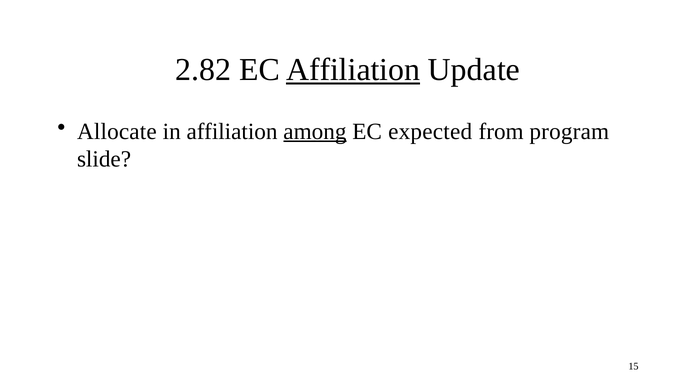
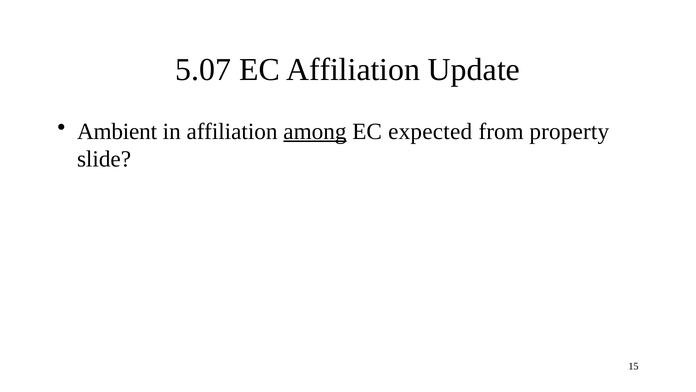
2.82: 2.82 -> 5.07 (203, 70)
Affiliation underline: present -> none (353, 70)
Allocate: Allocate -> Ambient (117, 131)
program: program -> property (569, 131)
